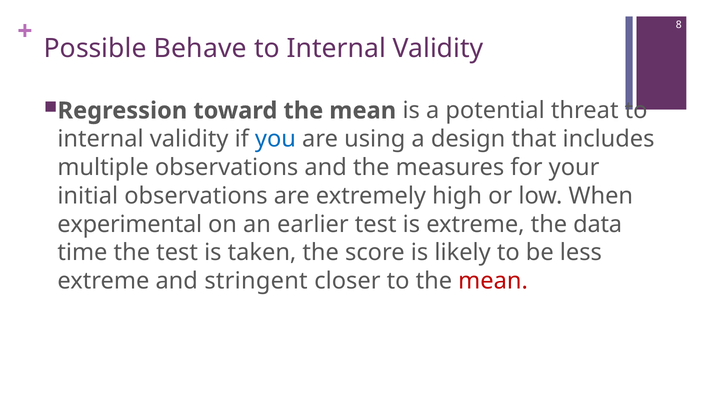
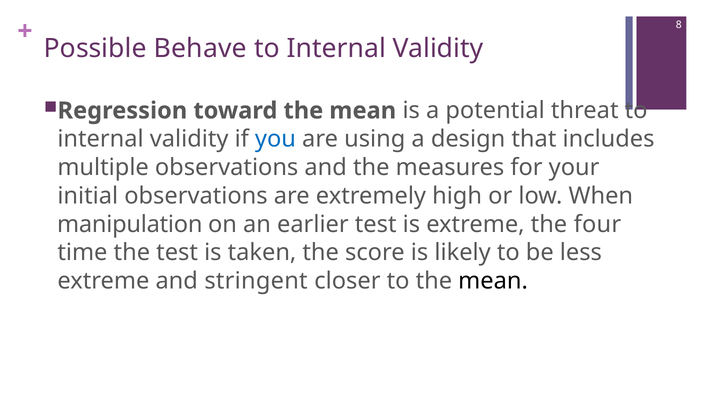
experimental: experimental -> manipulation (130, 224)
data: data -> four (597, 224)
mean colour: red -> black (493, 281)
